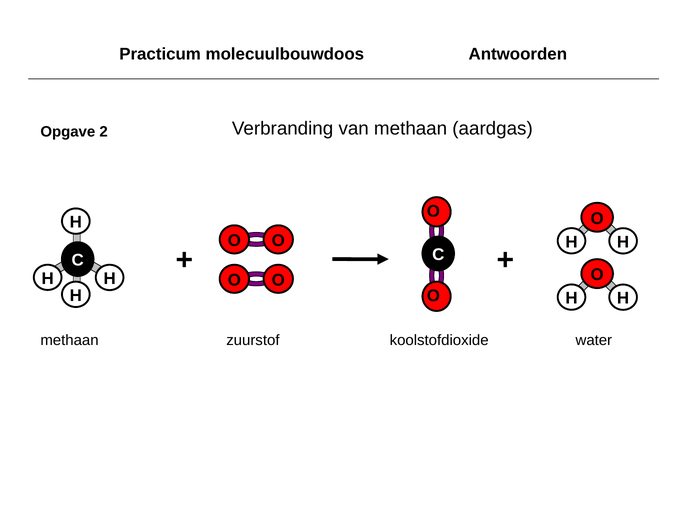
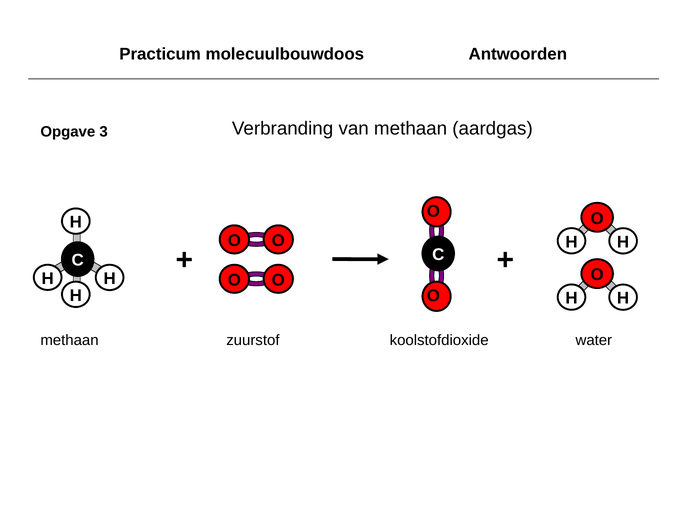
2: 2 -> 3 (104, 132)
